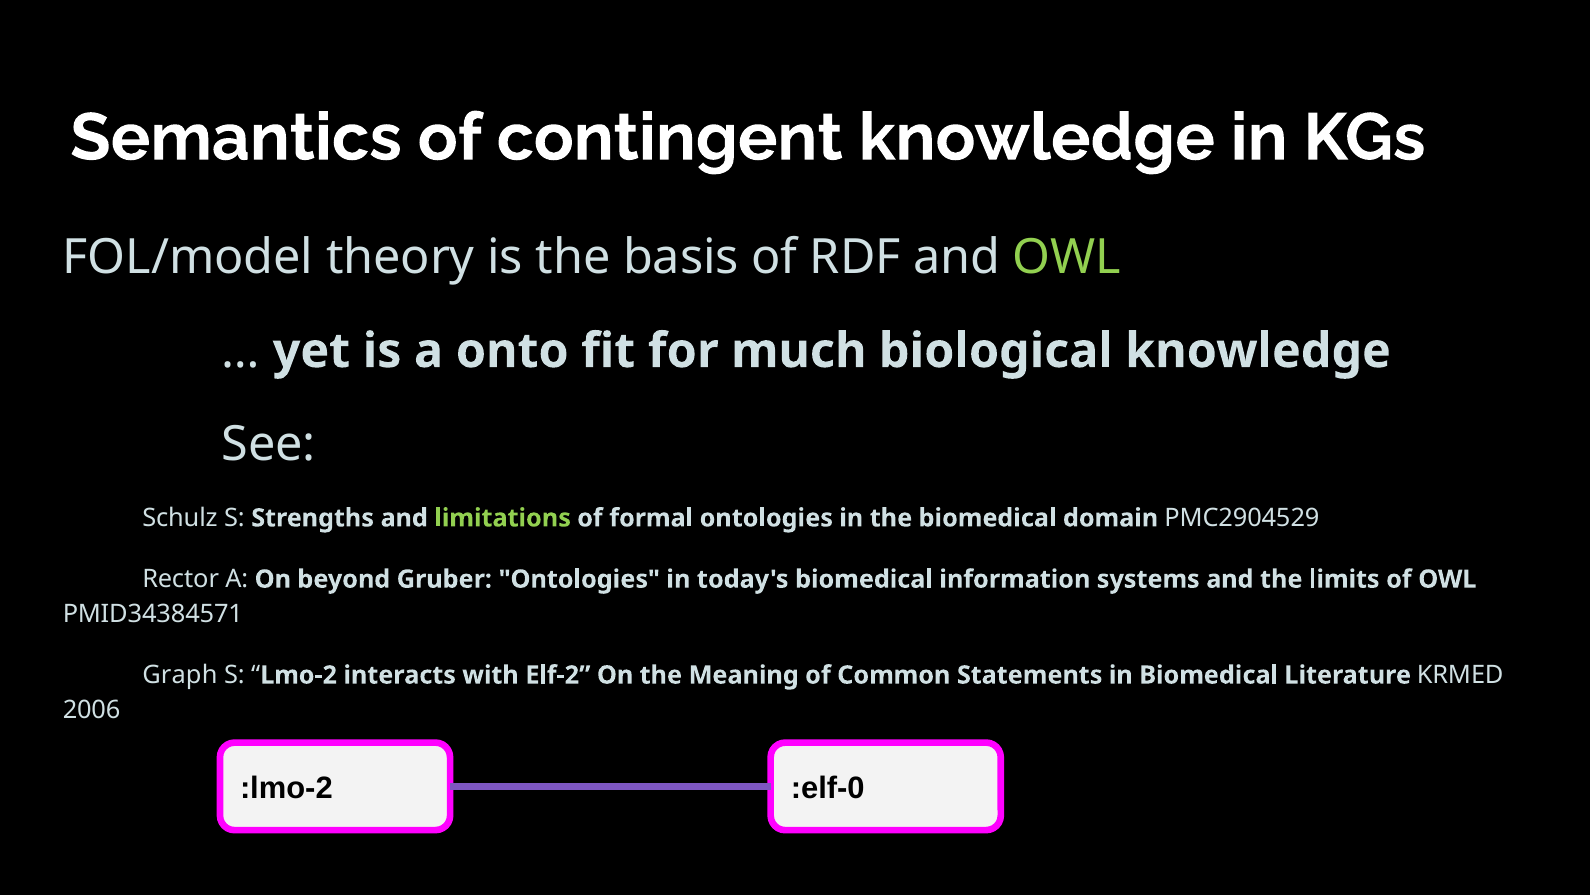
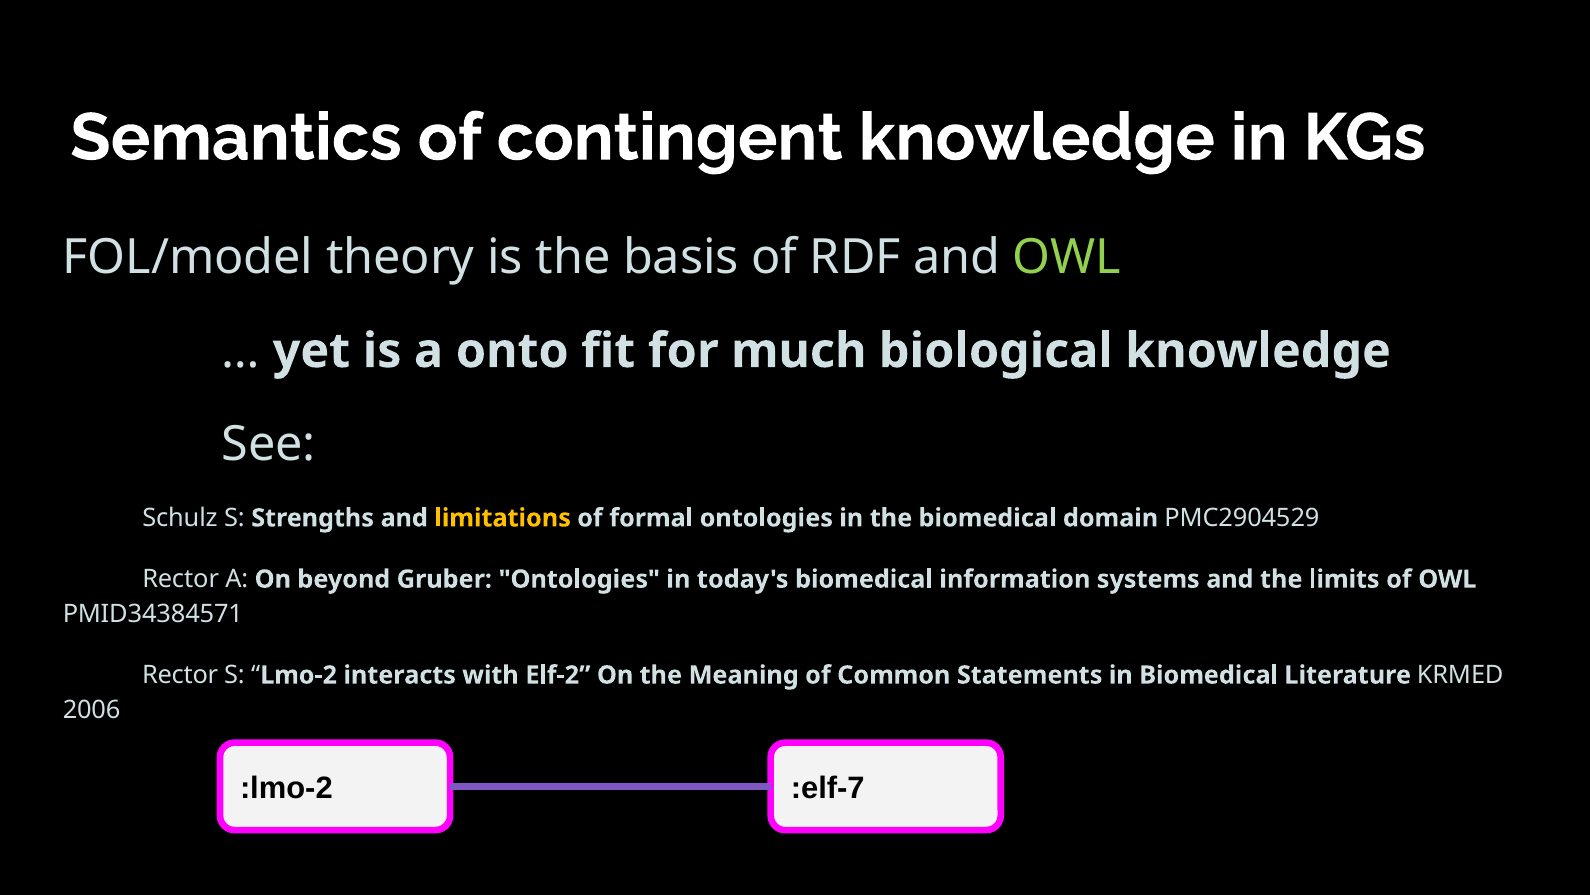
limitations colour: light green -> yellow (503, 518)
Graph: Graph -> Rector (180, 675)
:elf-0: :elf-0 -> :elf-7 (828, 788)
